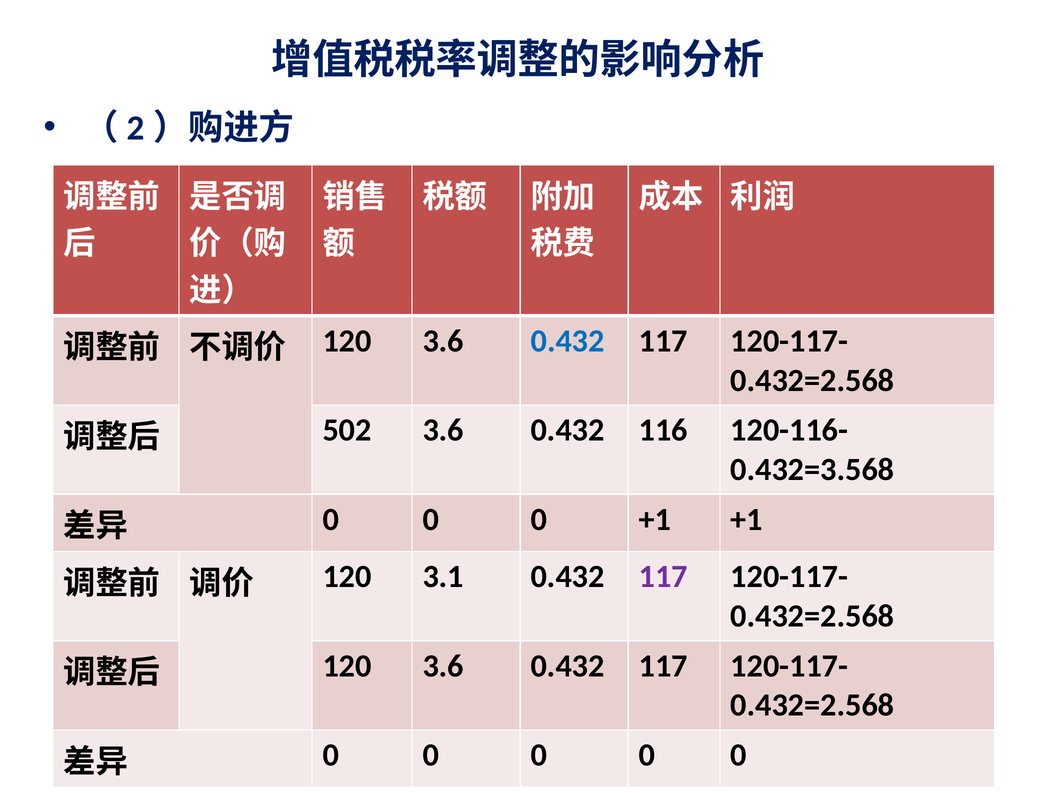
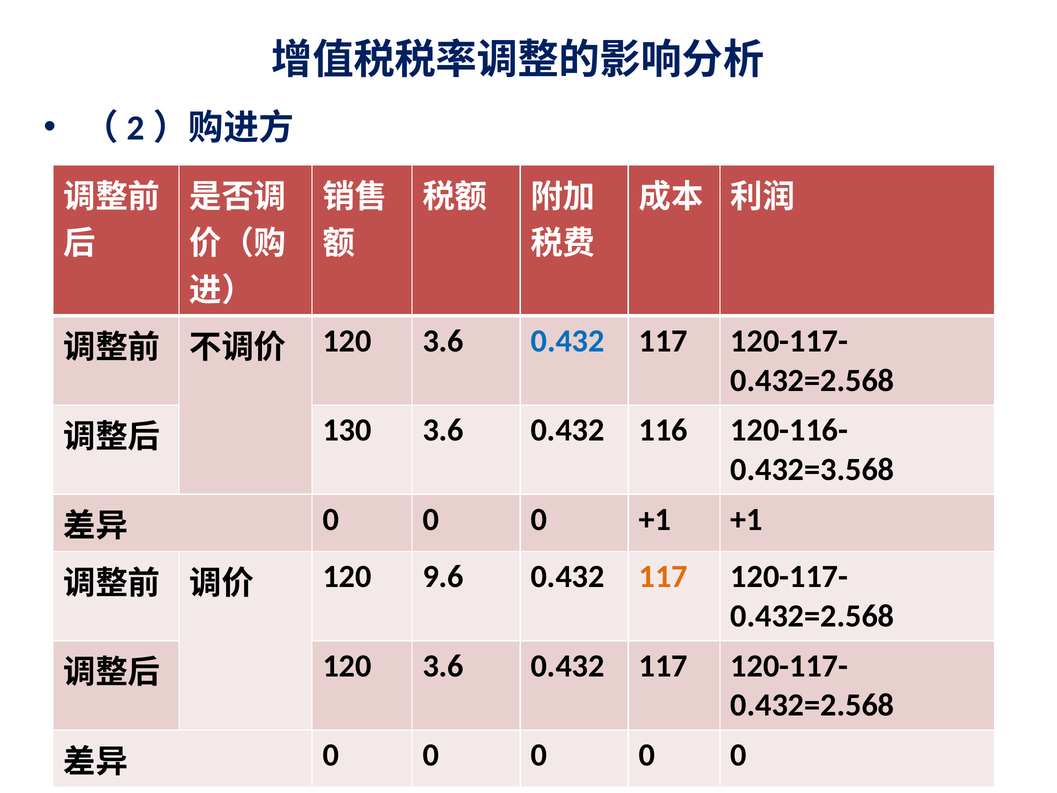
502: 502 -> 130 (347, 430)
3.1: 3.1 -> 9.6 (443, 577)
117 colour: purple -> orange (663, 577)
